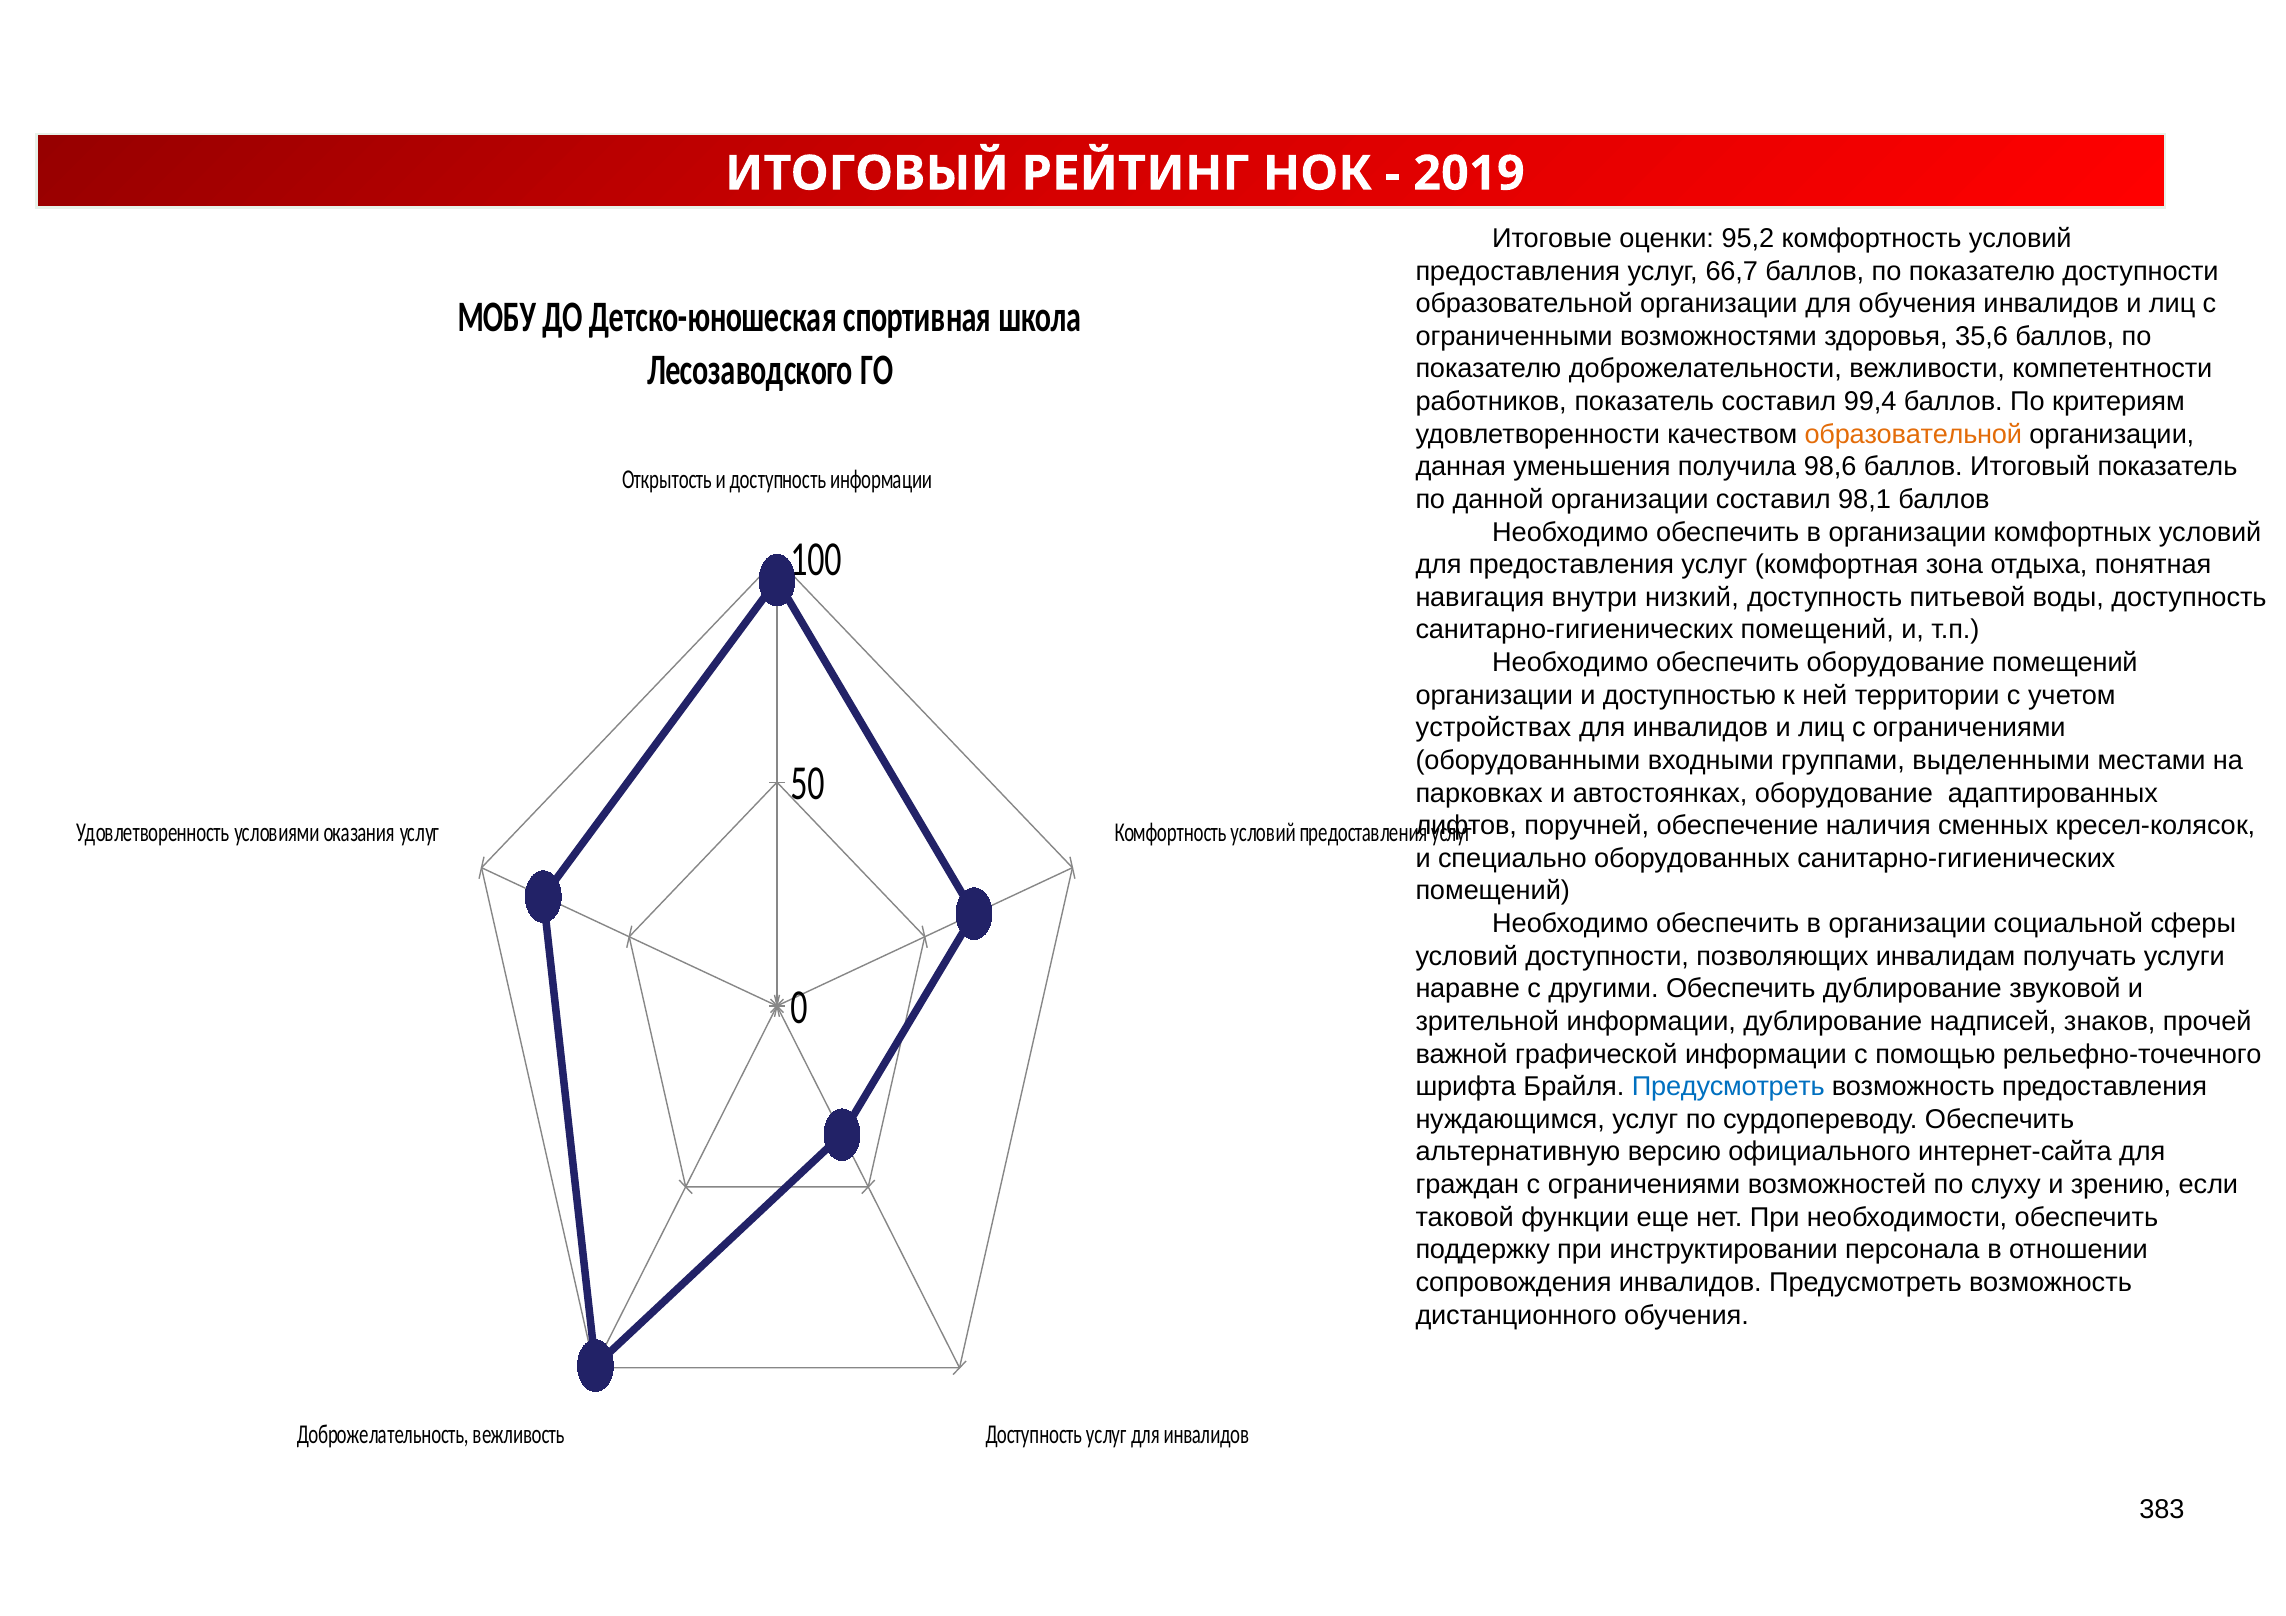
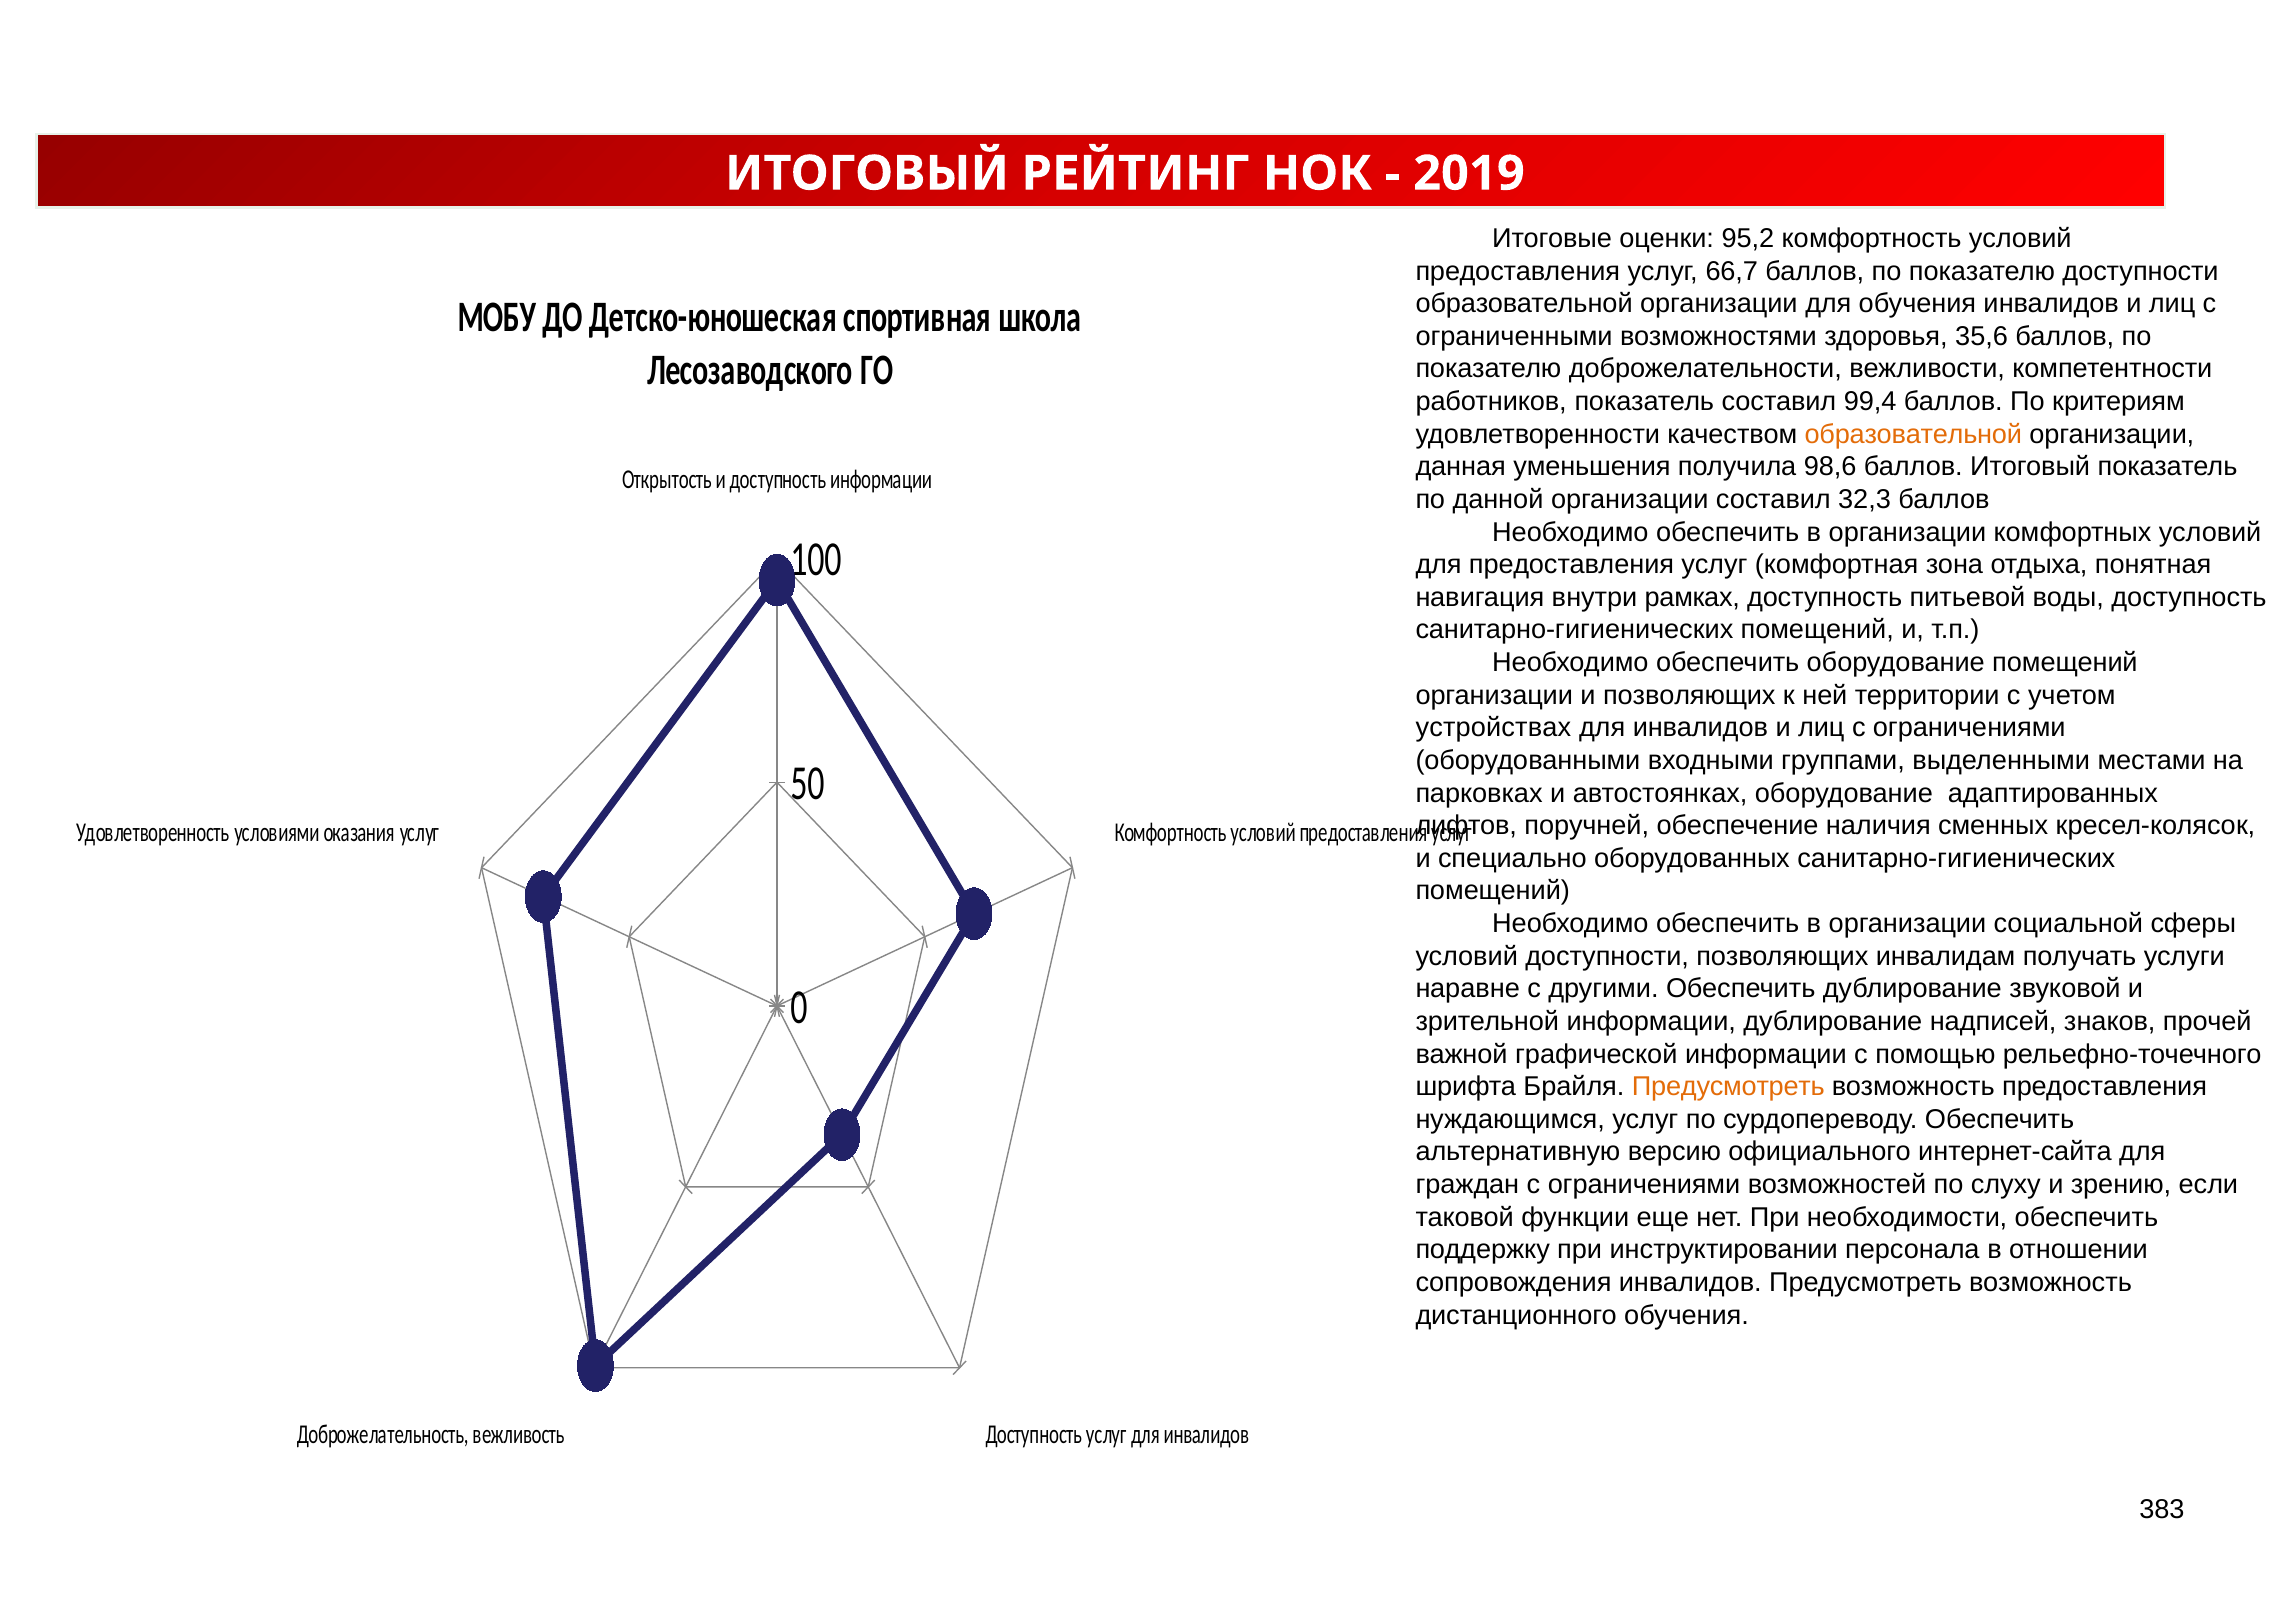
98,1: 98,1 -> 32,3 (1865, 500)
низкий: низкий -> рамках (1692, 598)
и доступностью: доступностью -> позволяющих (1689, 695)
Предусмотреть colour: blue -> orange (1728, 1087)
